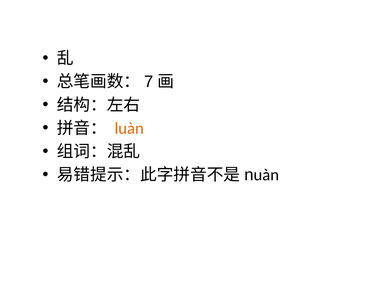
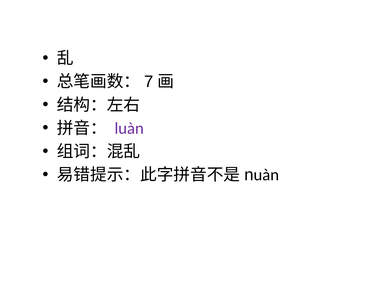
luàn colour: orange -> purple (129, 128)
